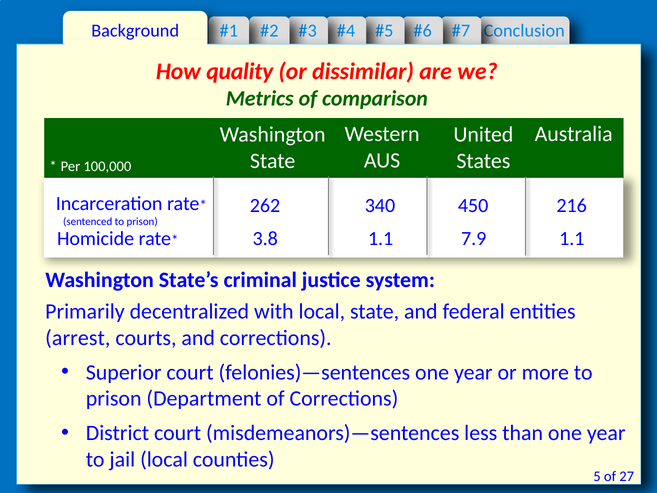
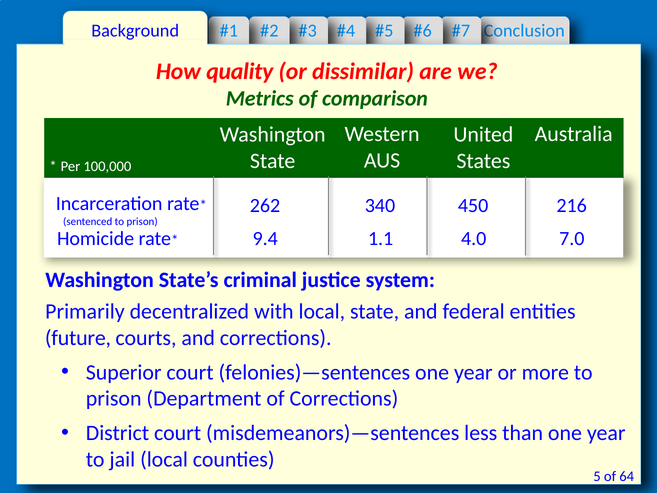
7.9: 7.9 -> 4.0 (474, 238)
1.1: 1.1 -> 7.0 (572, 238)
3.8: 3.8 -> 9.4 (265, 239)
arrest: arrest -> future (78, 338)
27: 27 -> 64 (627, 476)
